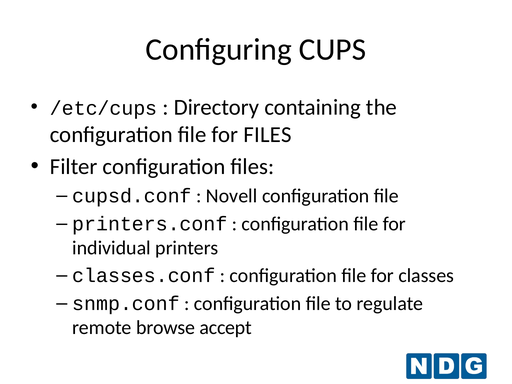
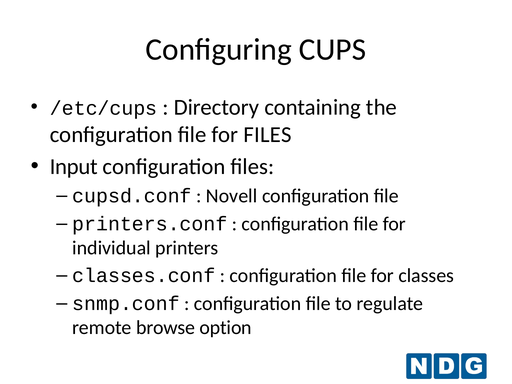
Filter: Filter -> Input (74, 167)
accept: accept -> option (226, 327)
